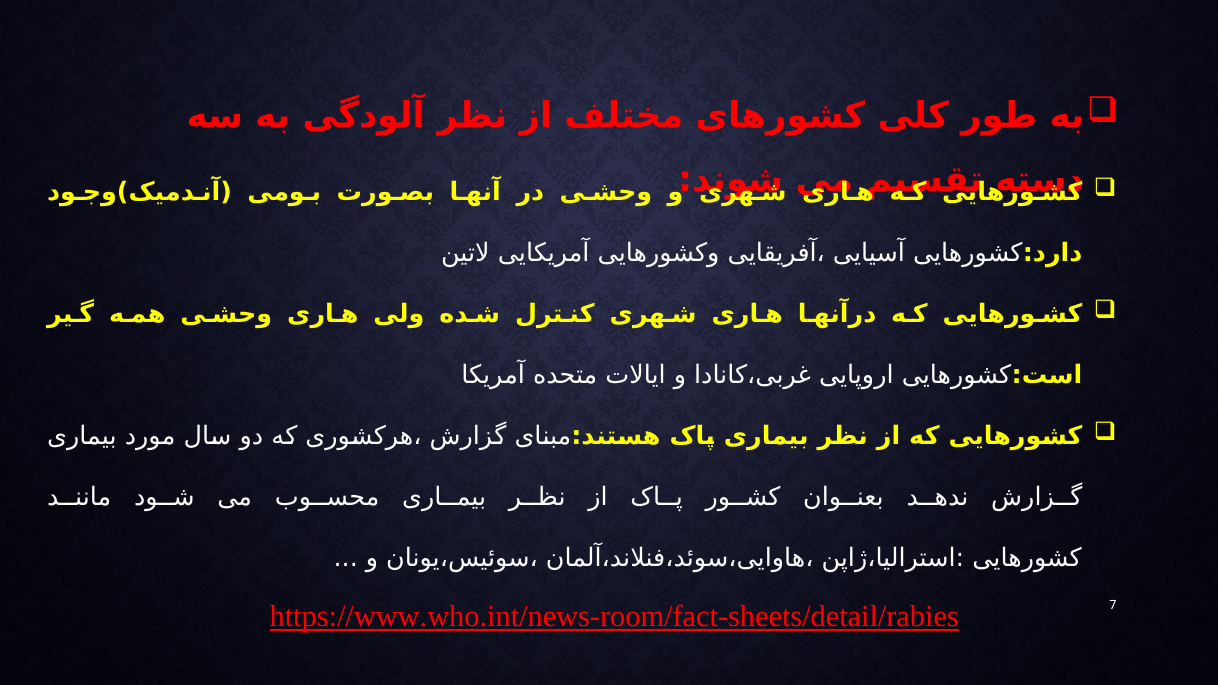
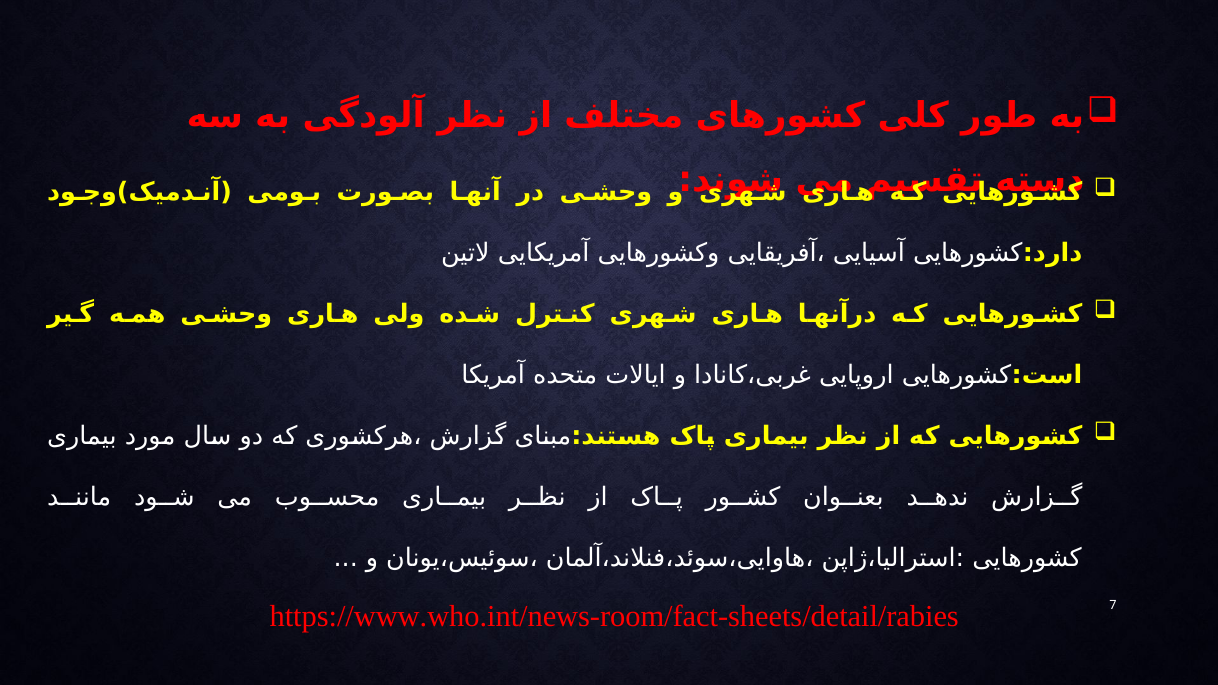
https://www.who.int/news-room/fact-sheets/detail/rabies underline: present -> none (614, 617)
